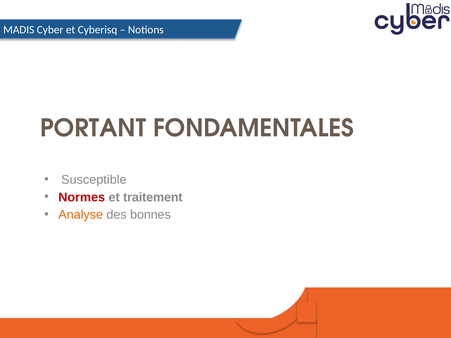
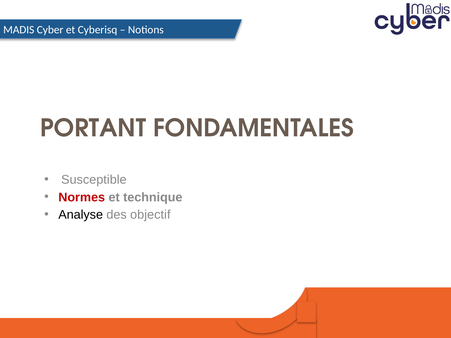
traitement: traitement -> technique (153, 197)
Analyse colour: orange -> black (81, 215)
bonnes: bonnes -> objectif (150, 215)
